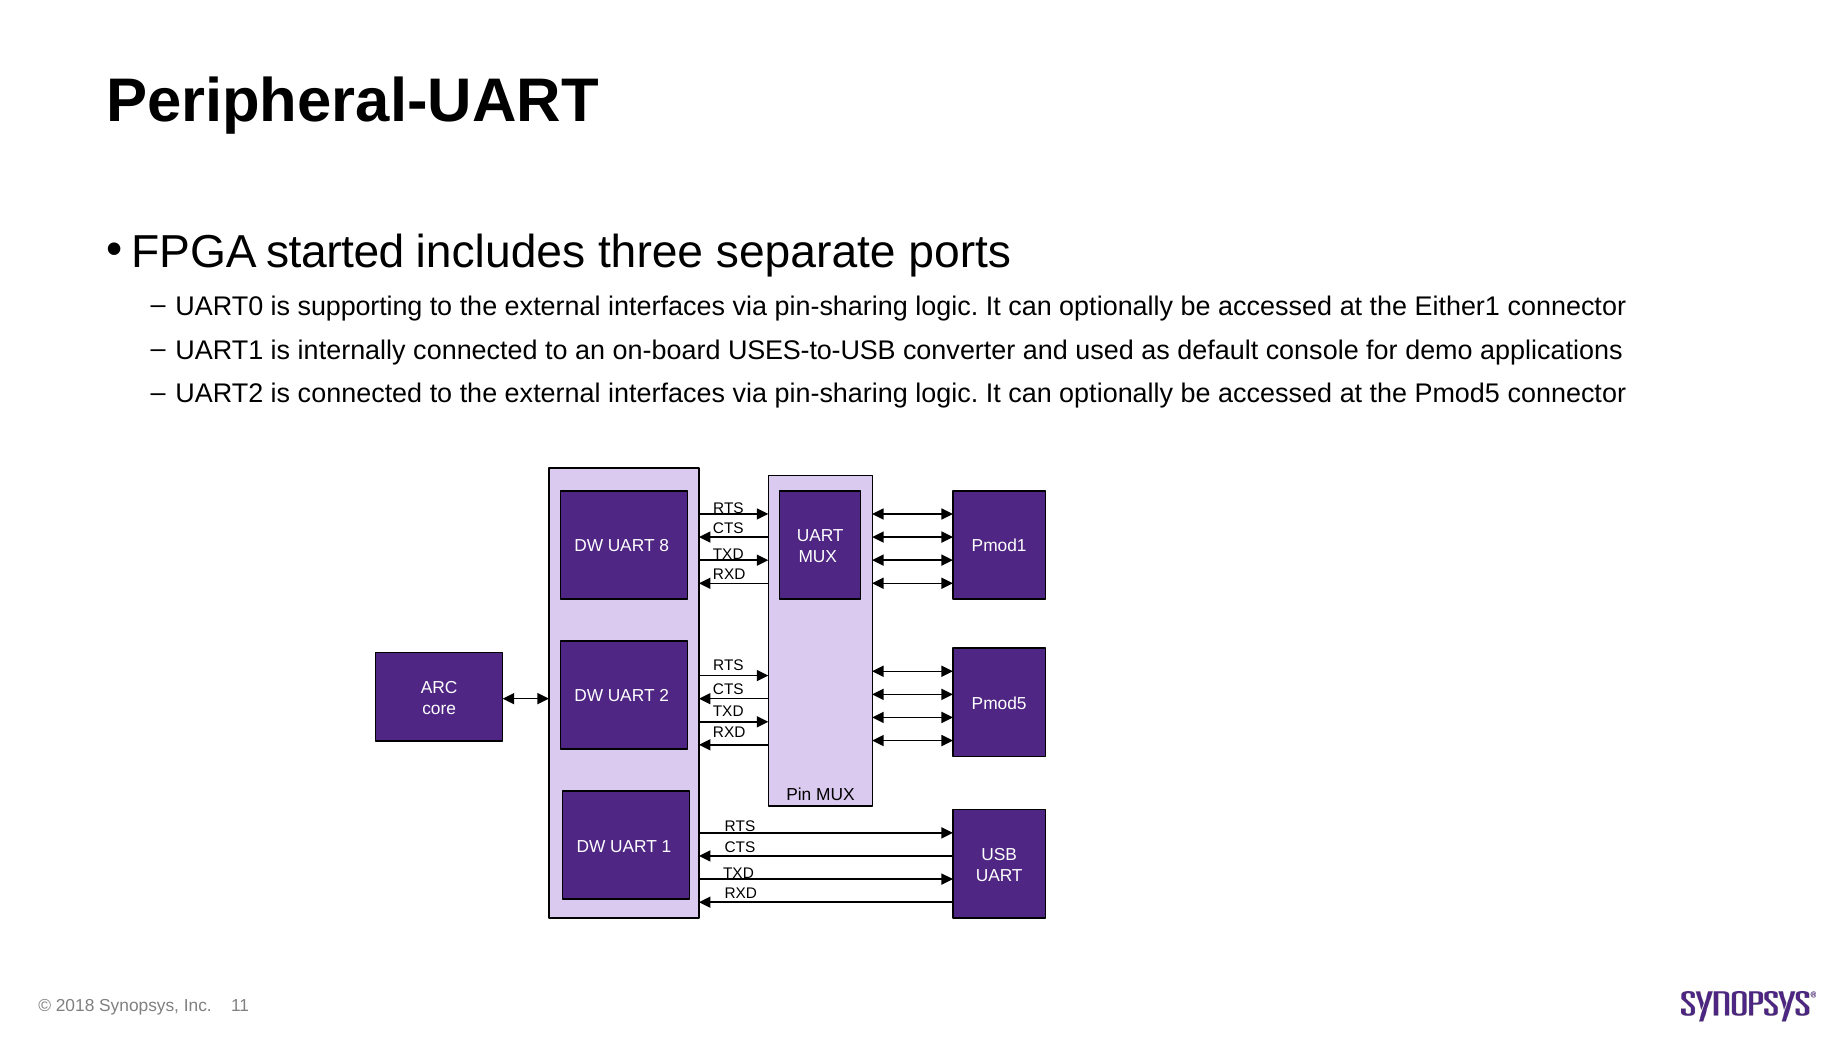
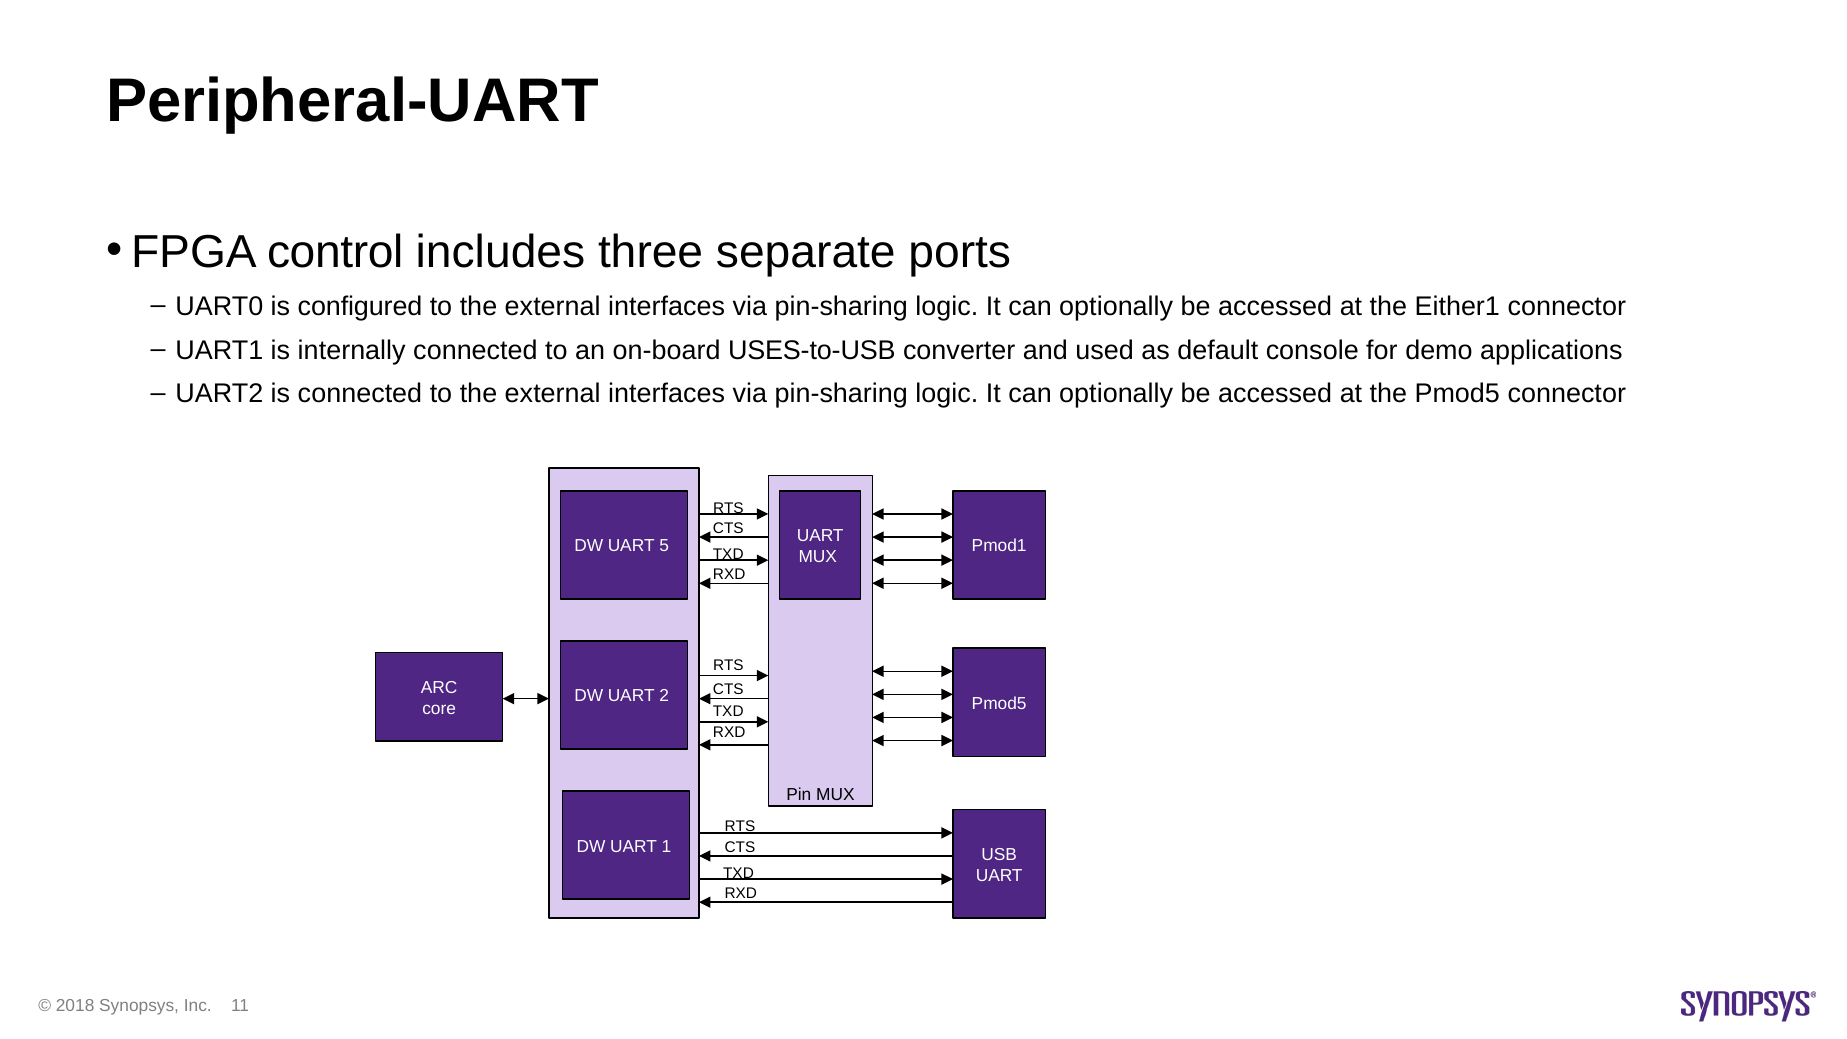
started: started -> control (335, 252)
supporting: supporting -> configured (360, 306)
8: 8 -> 5 (664, 546)
